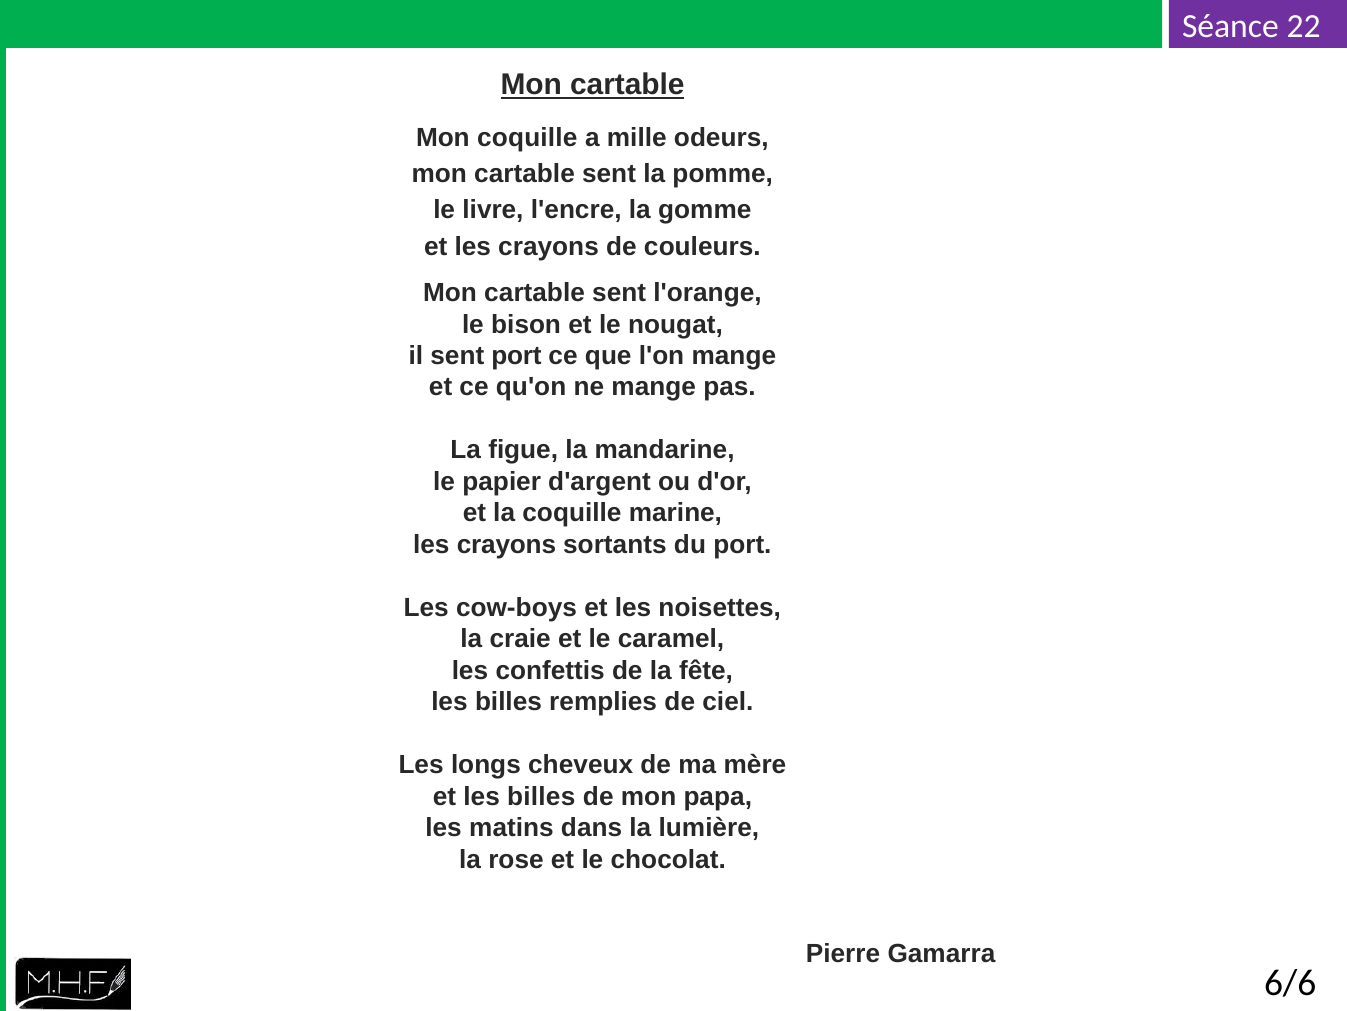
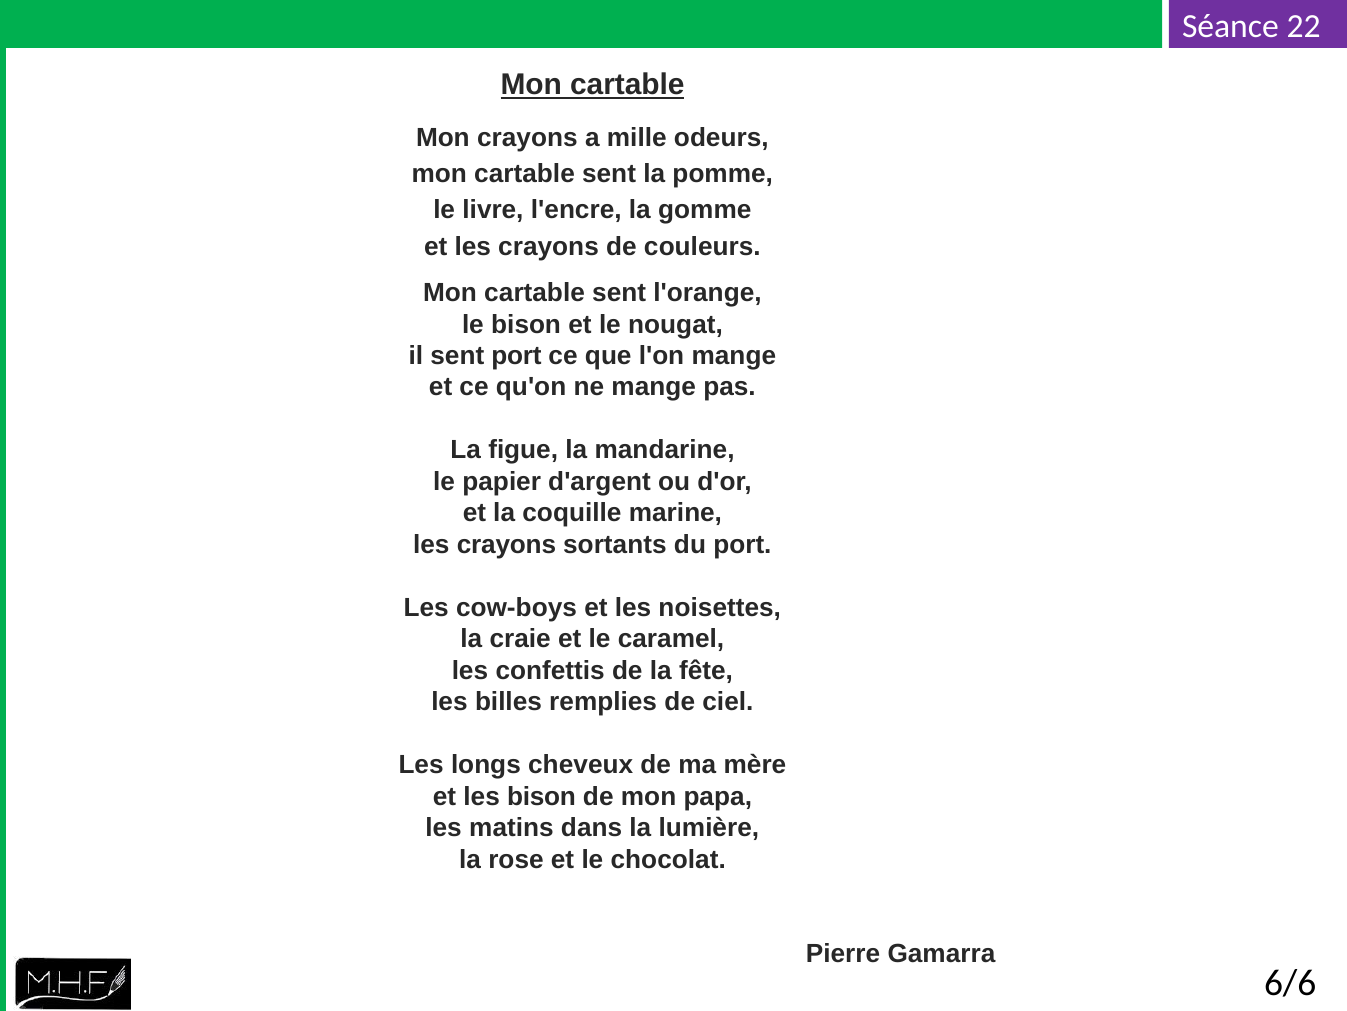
Mon coquille: coquille -> crayons (527, 138)
et les billes: billes -> bison (541, 796)
